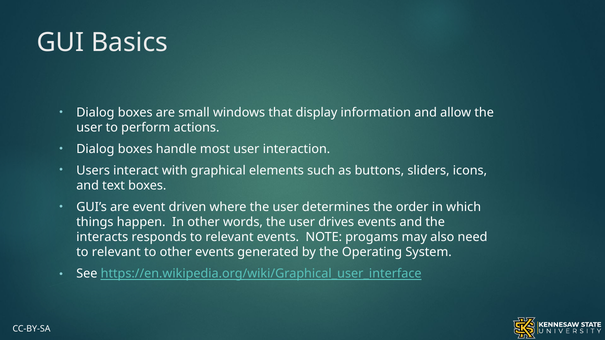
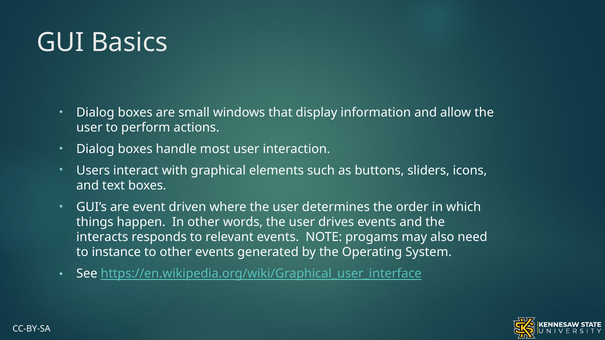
relevant: relevant -> instance (116, 253)
